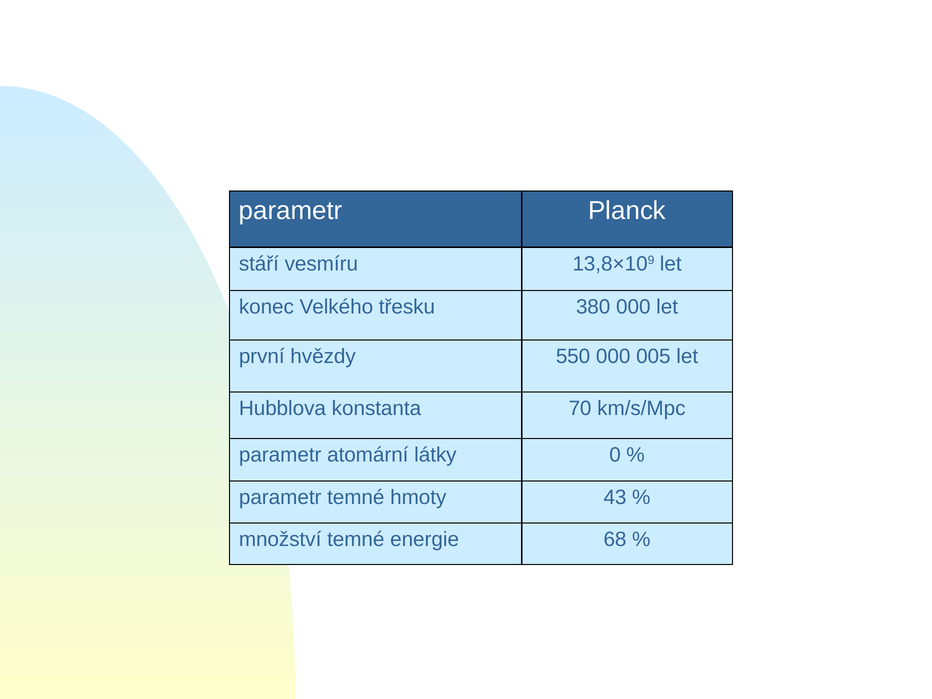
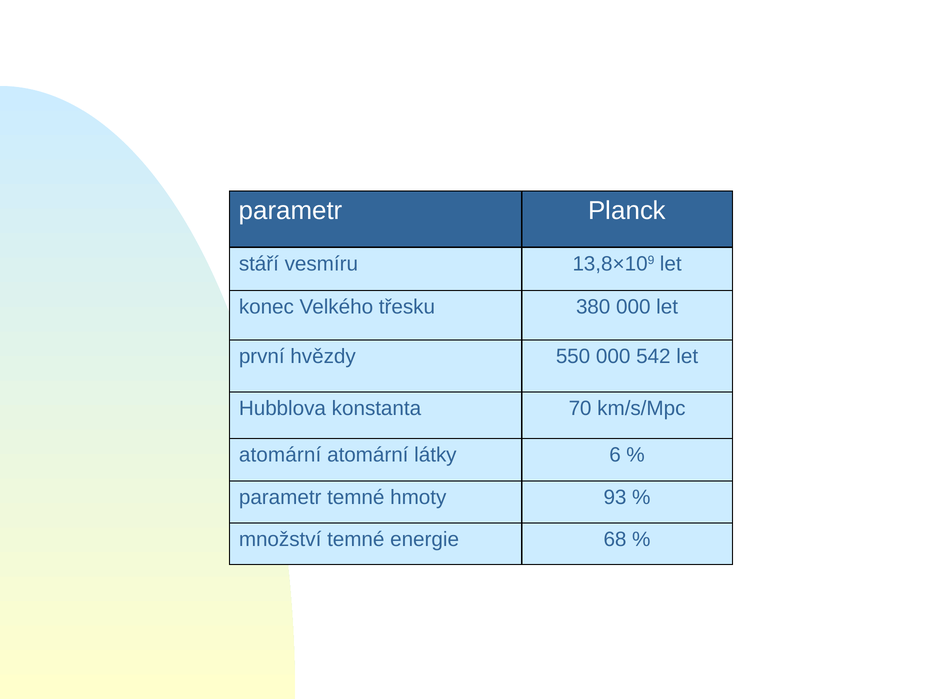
005: 005 -> 542 (653, 357)
parametr: parametr -> atomární (280, 455)
0: 0 -> 6 (615, 455)
43: 43 -> 93 (615, 498)
